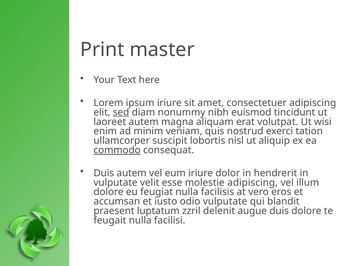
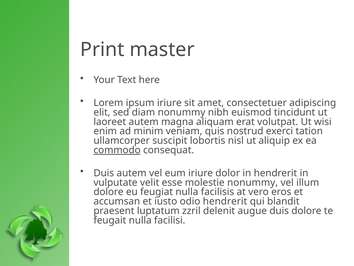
sed underline: present -> none (121, 112)
molestie adipiscing: adipiscing -> nonummy (253, 182)
odio vulputate: vulputate -> hendrerit (225, 201)
